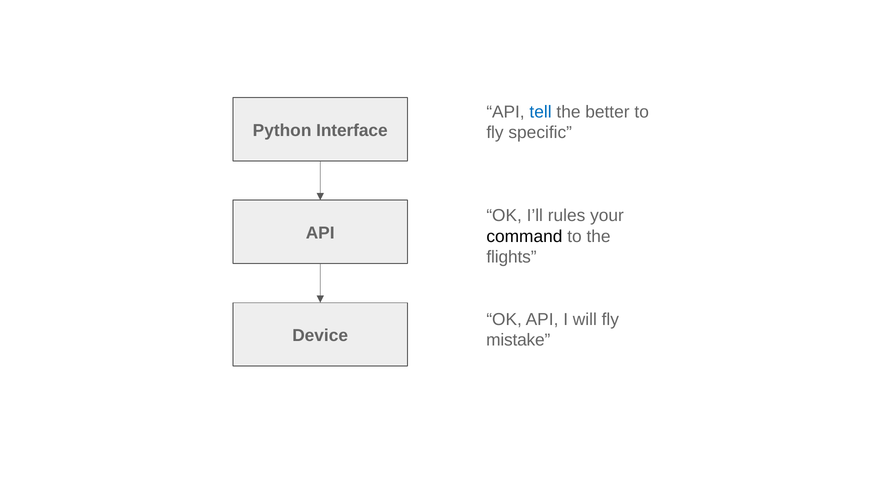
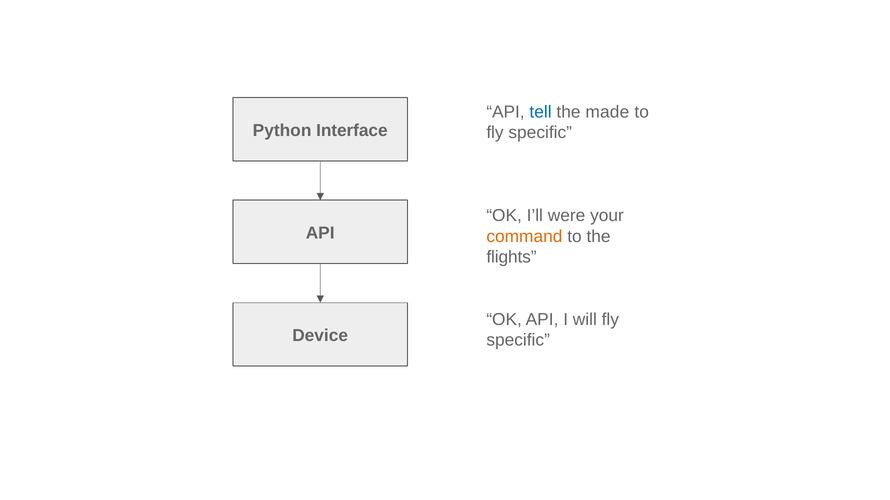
better: better -> made (607, 112)
rules: rules -> were (567, 216)
command colour: black -> orange (524, 237)
mistake: mistake -> specific (518, 341)
